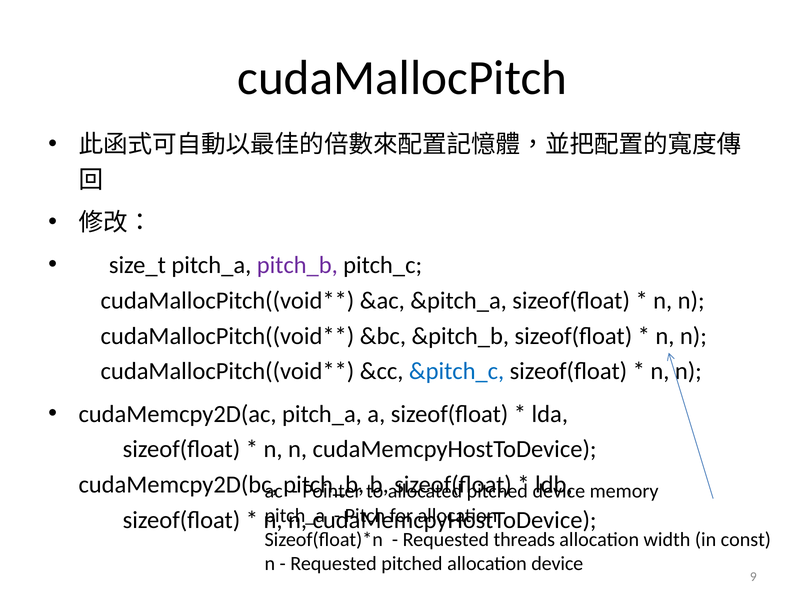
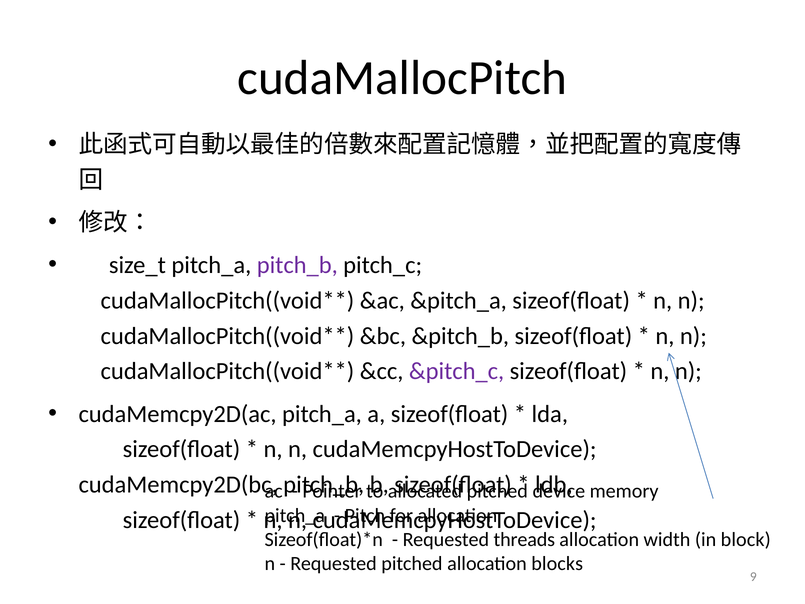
&pitch_c colour: blue -> purple (457, 371)
const: const -> block (746, 539)
allocation device: device -> blocks (557, 564)
